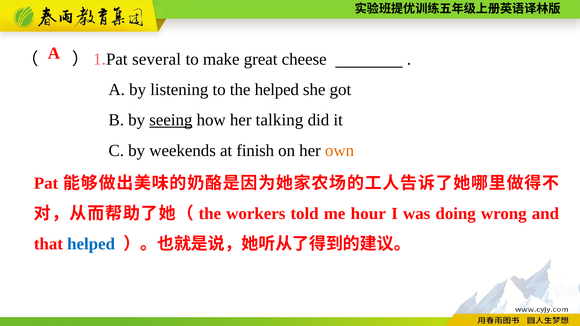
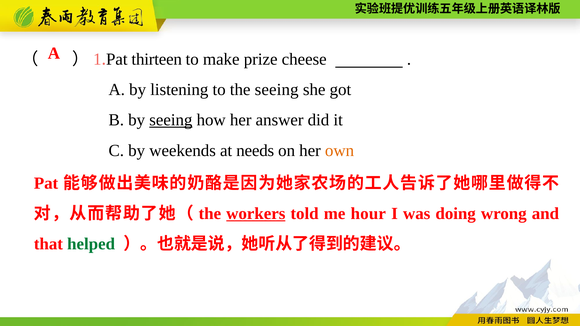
several: several -> thirteen (157, 59)
great: great -> prize (261, 59)
the helped: helped -> seeing (277, 90)
talking: talking -> answer (280, 120)
finish: finish -> needs (255, 151)
workers underline: none -> present (256, 214)
helped colour: blue -> green (91, 244)
